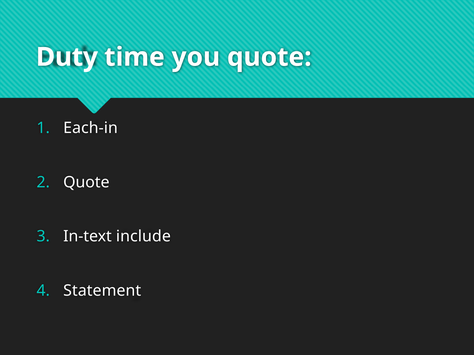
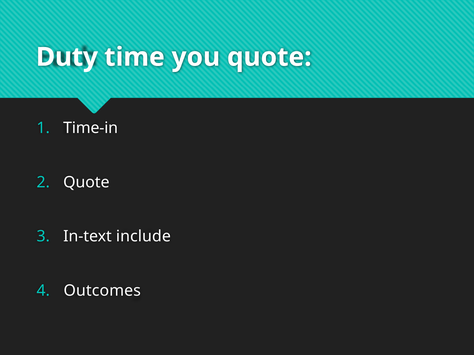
Each-in: Each-in -> Time-in (91, 128)
Statement: Statement -> Outcomes (102, 291)
